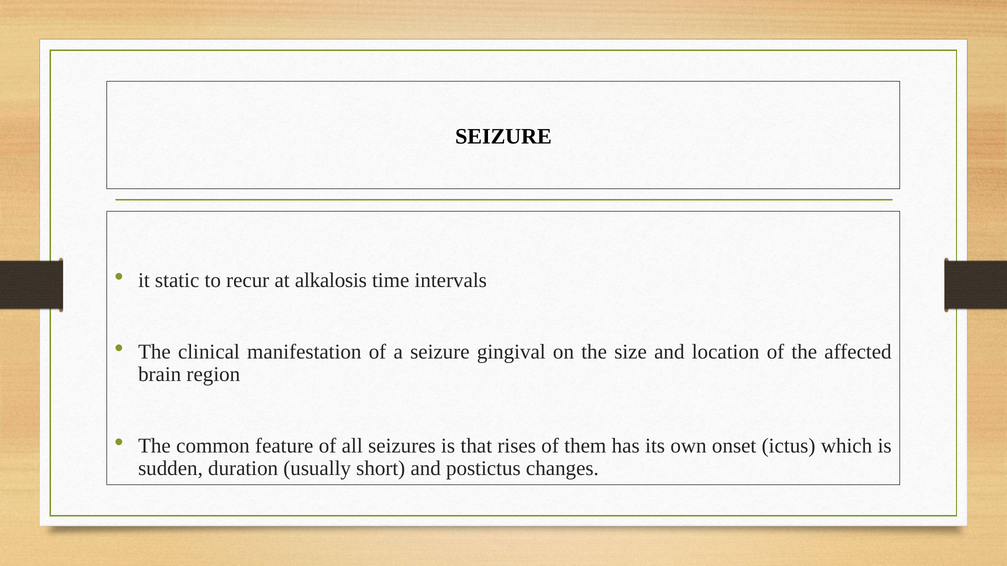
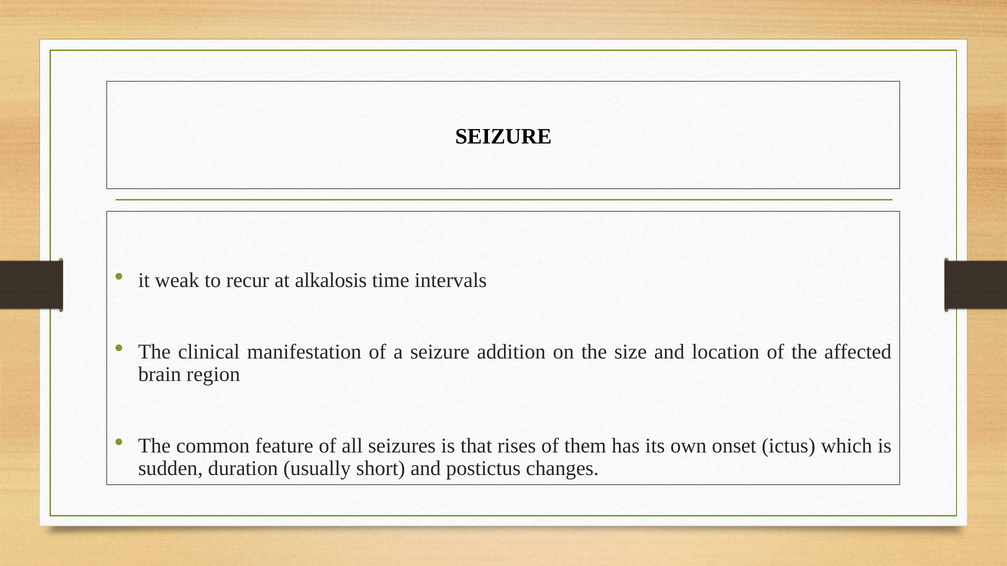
static: static -> weak (177, 280)
gingival: gingival -> addition (511, 352)
